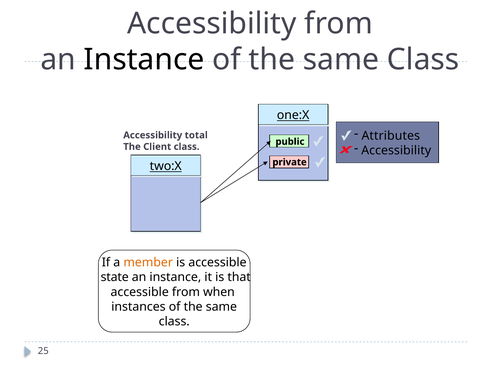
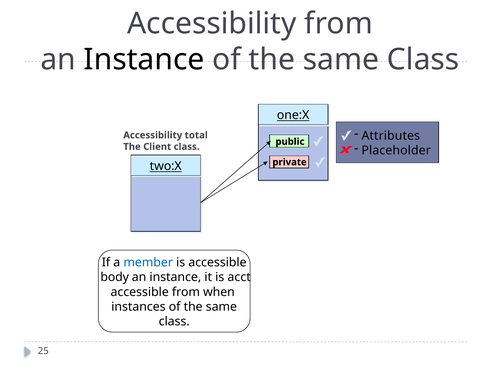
Accessibility: Accessibility -> Placeholder (396, 150)
member colour: orange -> blue (148, 262)
state: state -> body (115, 277)
that: that -> acct (239, 277)
